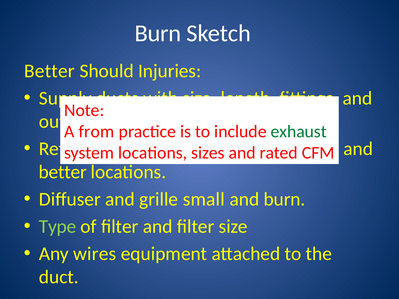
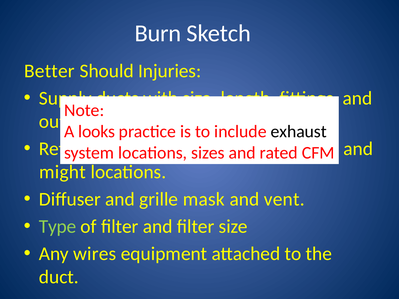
from: from -> looks (97, 132)
exhaust colour: green -> black (299, 132)
better: better -> might (62, 172)
small: small -> mask (204, 199)
and burn: burn -> vent (284, 199)
